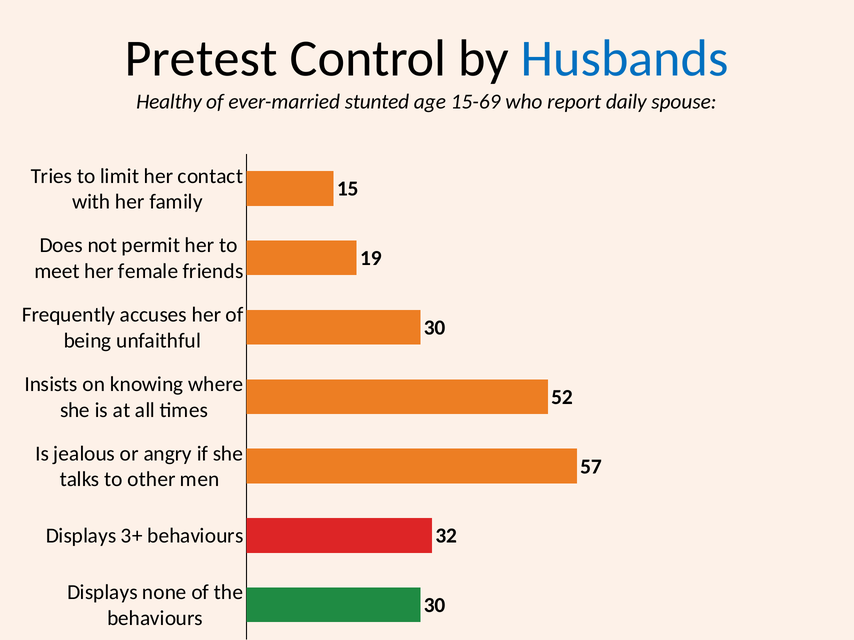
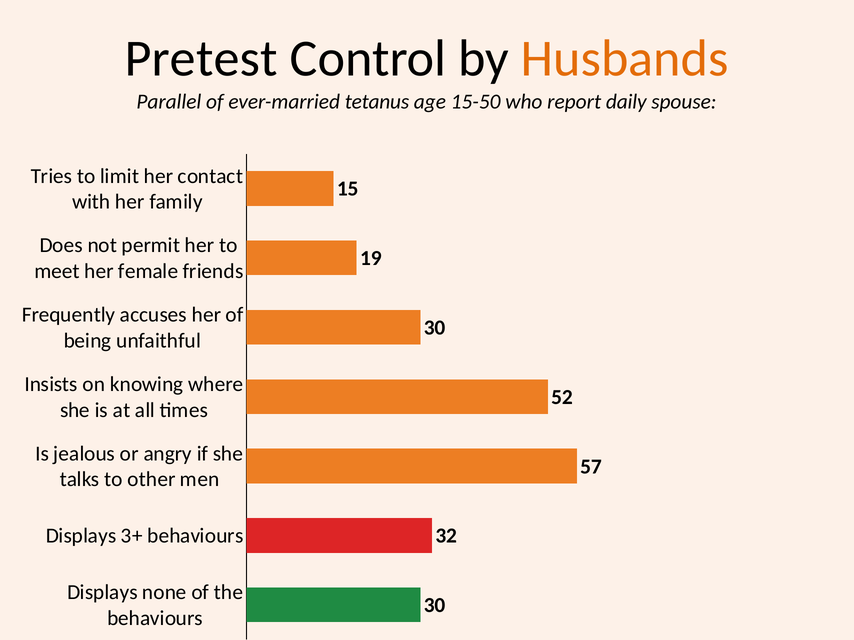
Husbands colour: blue -> orange (625, 58)
Healthy: Healthy -> Parallel (169, 102)
stunted: stunted -> tetanus (377, 102)
15-69: 15-69 -> 15-50 (476, 102)
